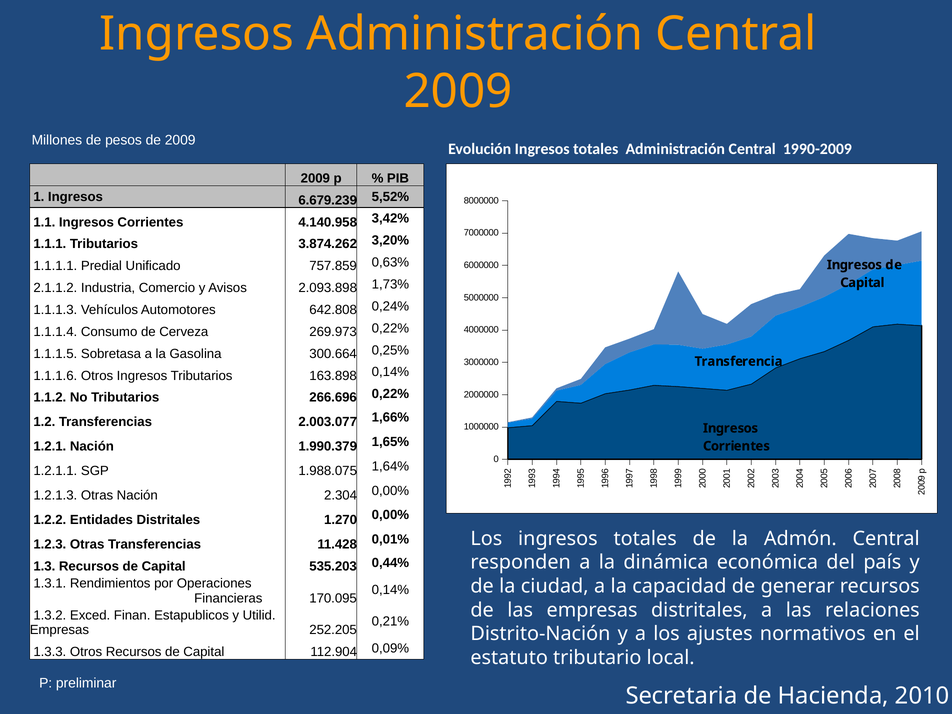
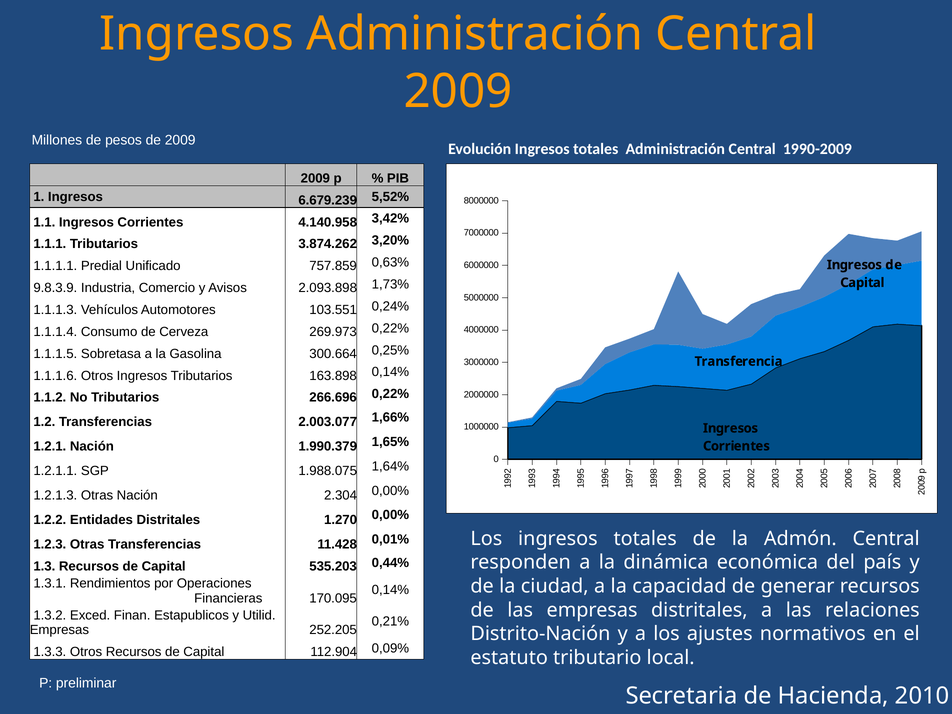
2.1.1.2: 2.1.1.2 -> 9.8.3.9 (55, 288)
642.808: 642.808 -> 103.551 (333, 310)
